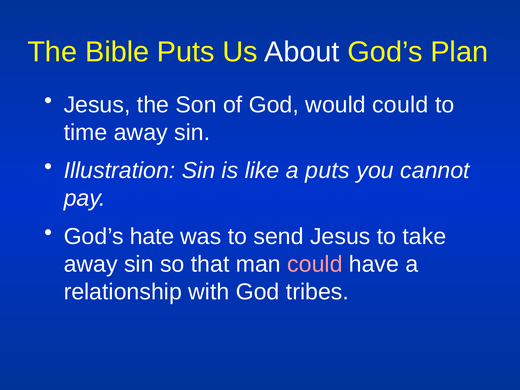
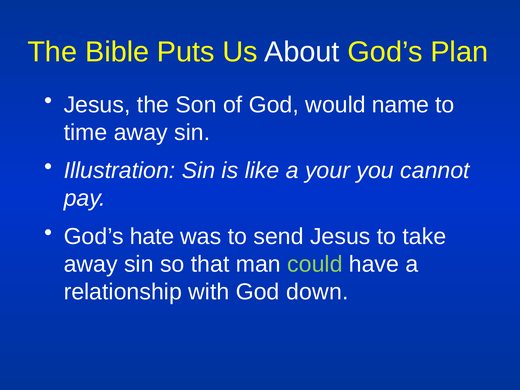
would could: could -> name (401, 105)
a puts: puts -> your (328, 171)
could colour: pink -> light green (315, 264)
tribes: tribes -> down (317, 292)
